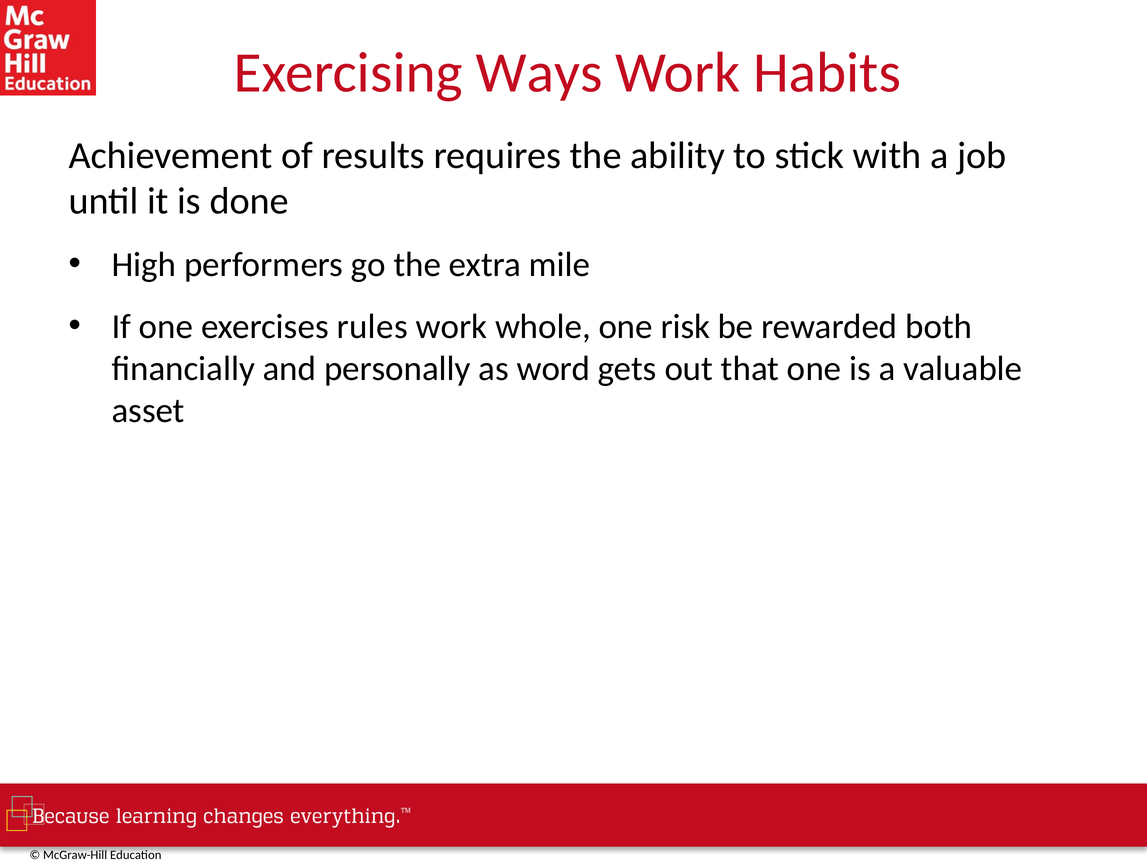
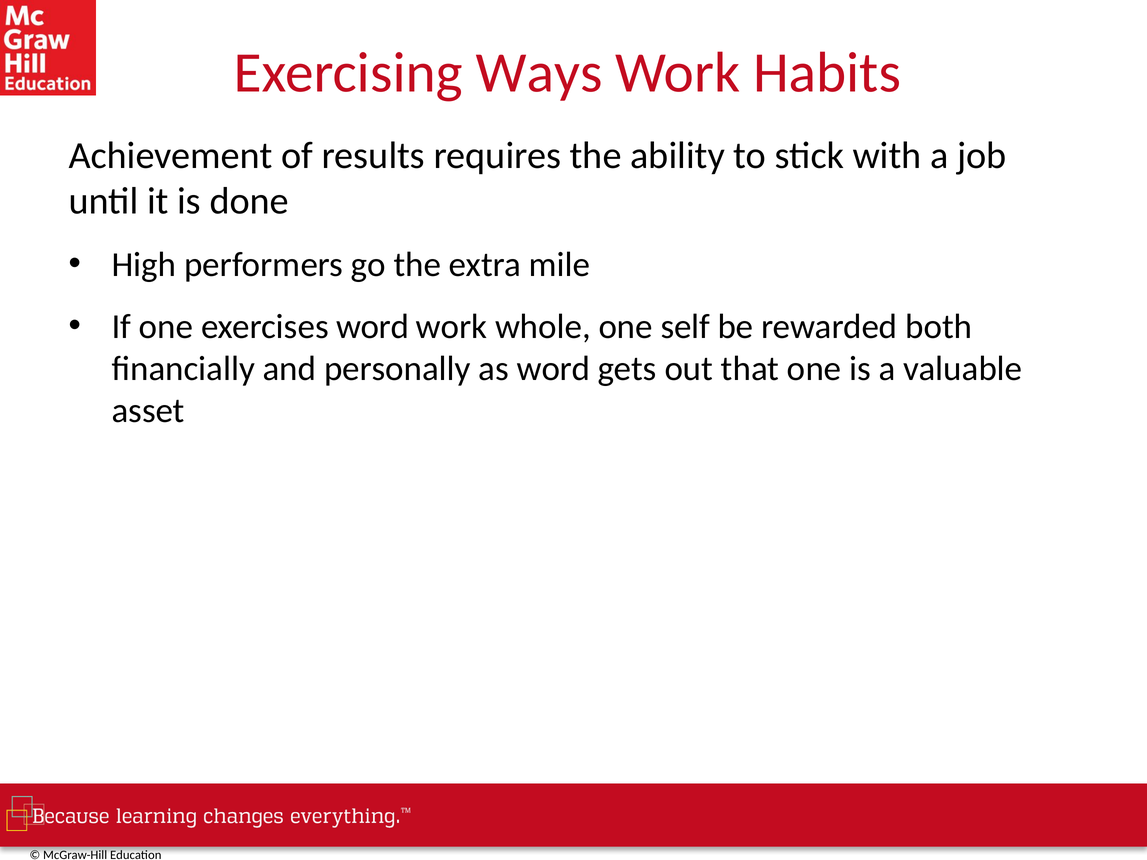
exercises rules: rules -> word (373, 327)
risk: risk -> self (685, 327)
